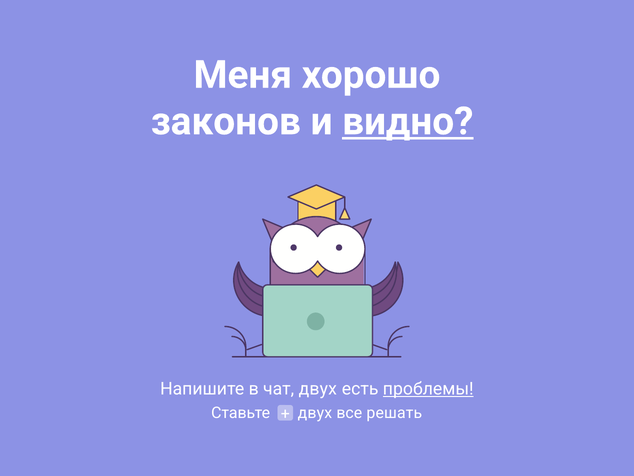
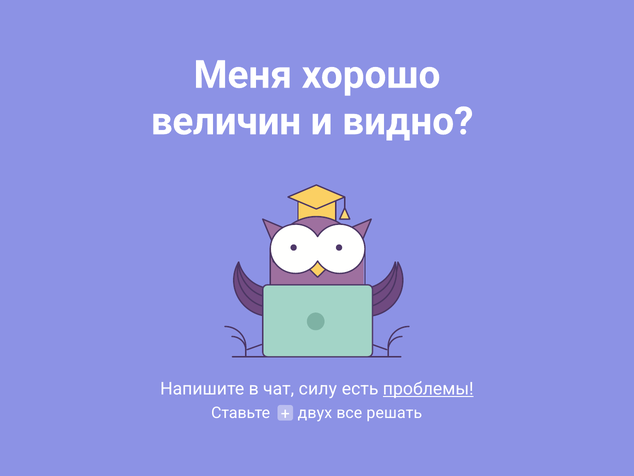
законов: законов -> величин (226, 121)
видно underline: present -> none (408, 121)
чат двух: двух -> силу (318, 388)
